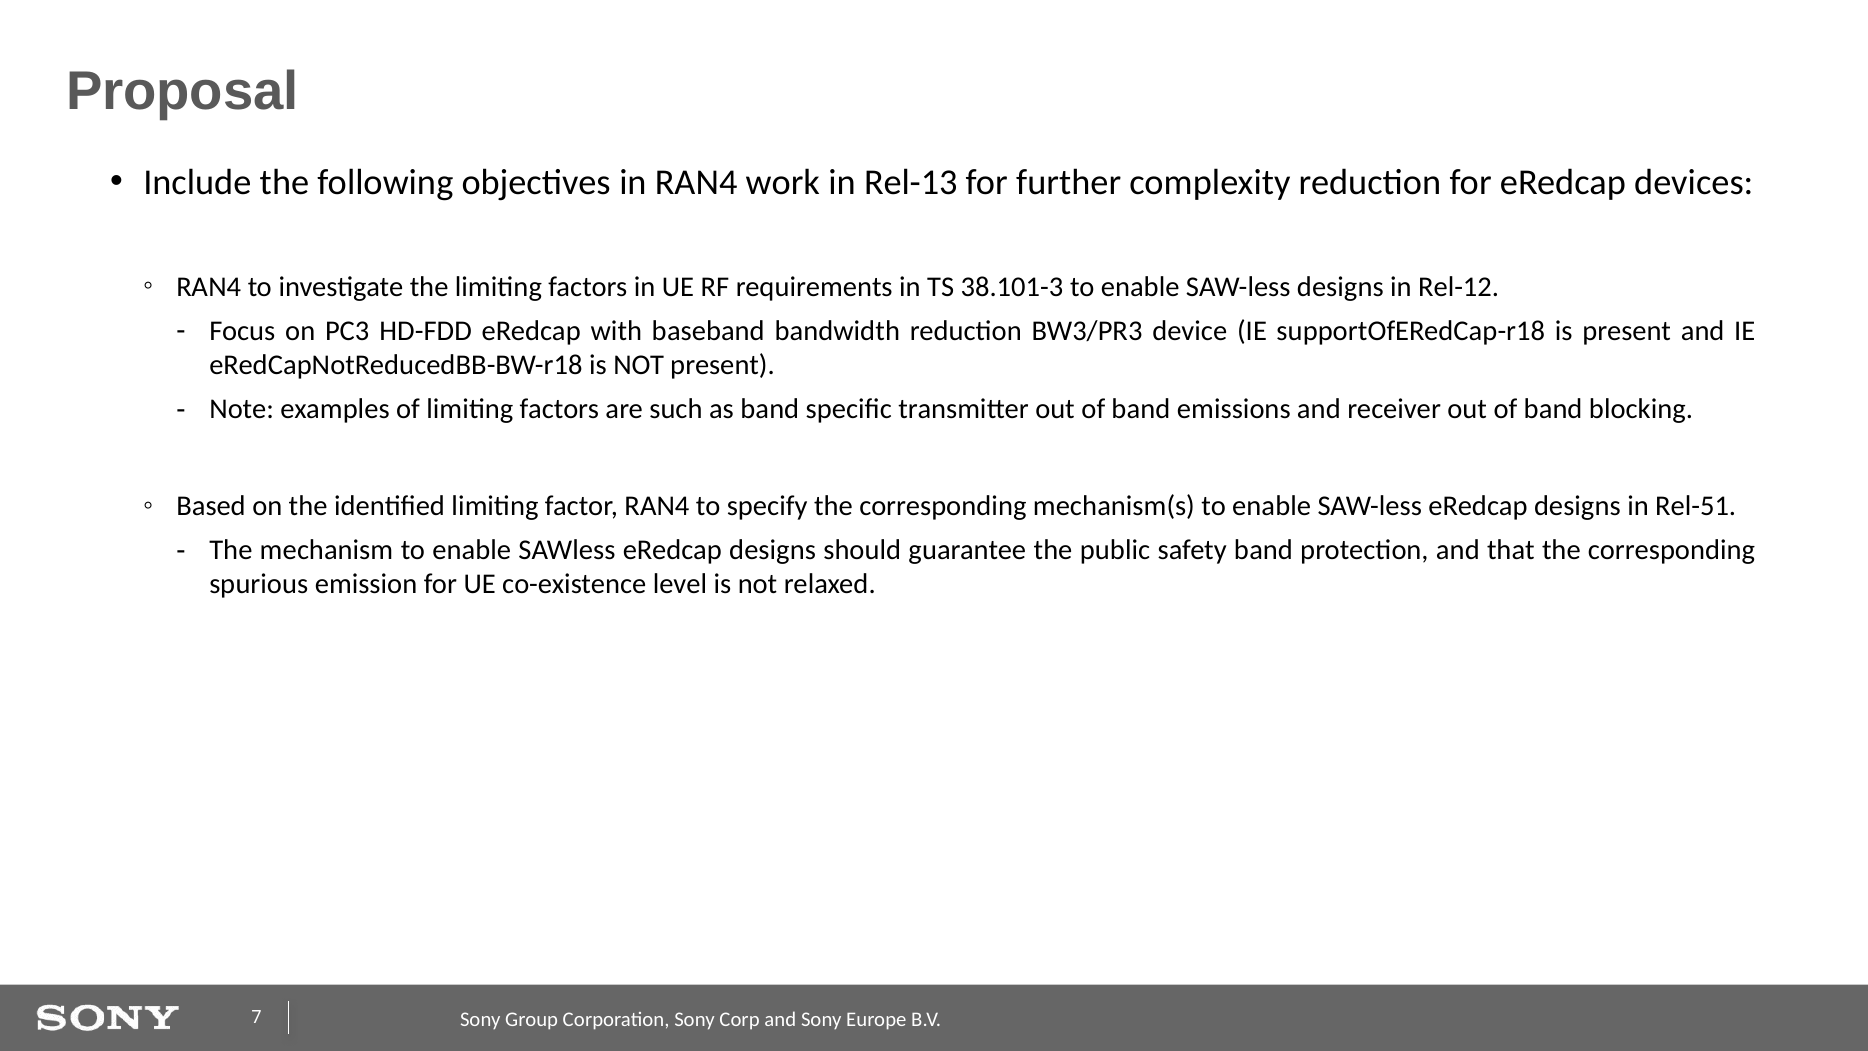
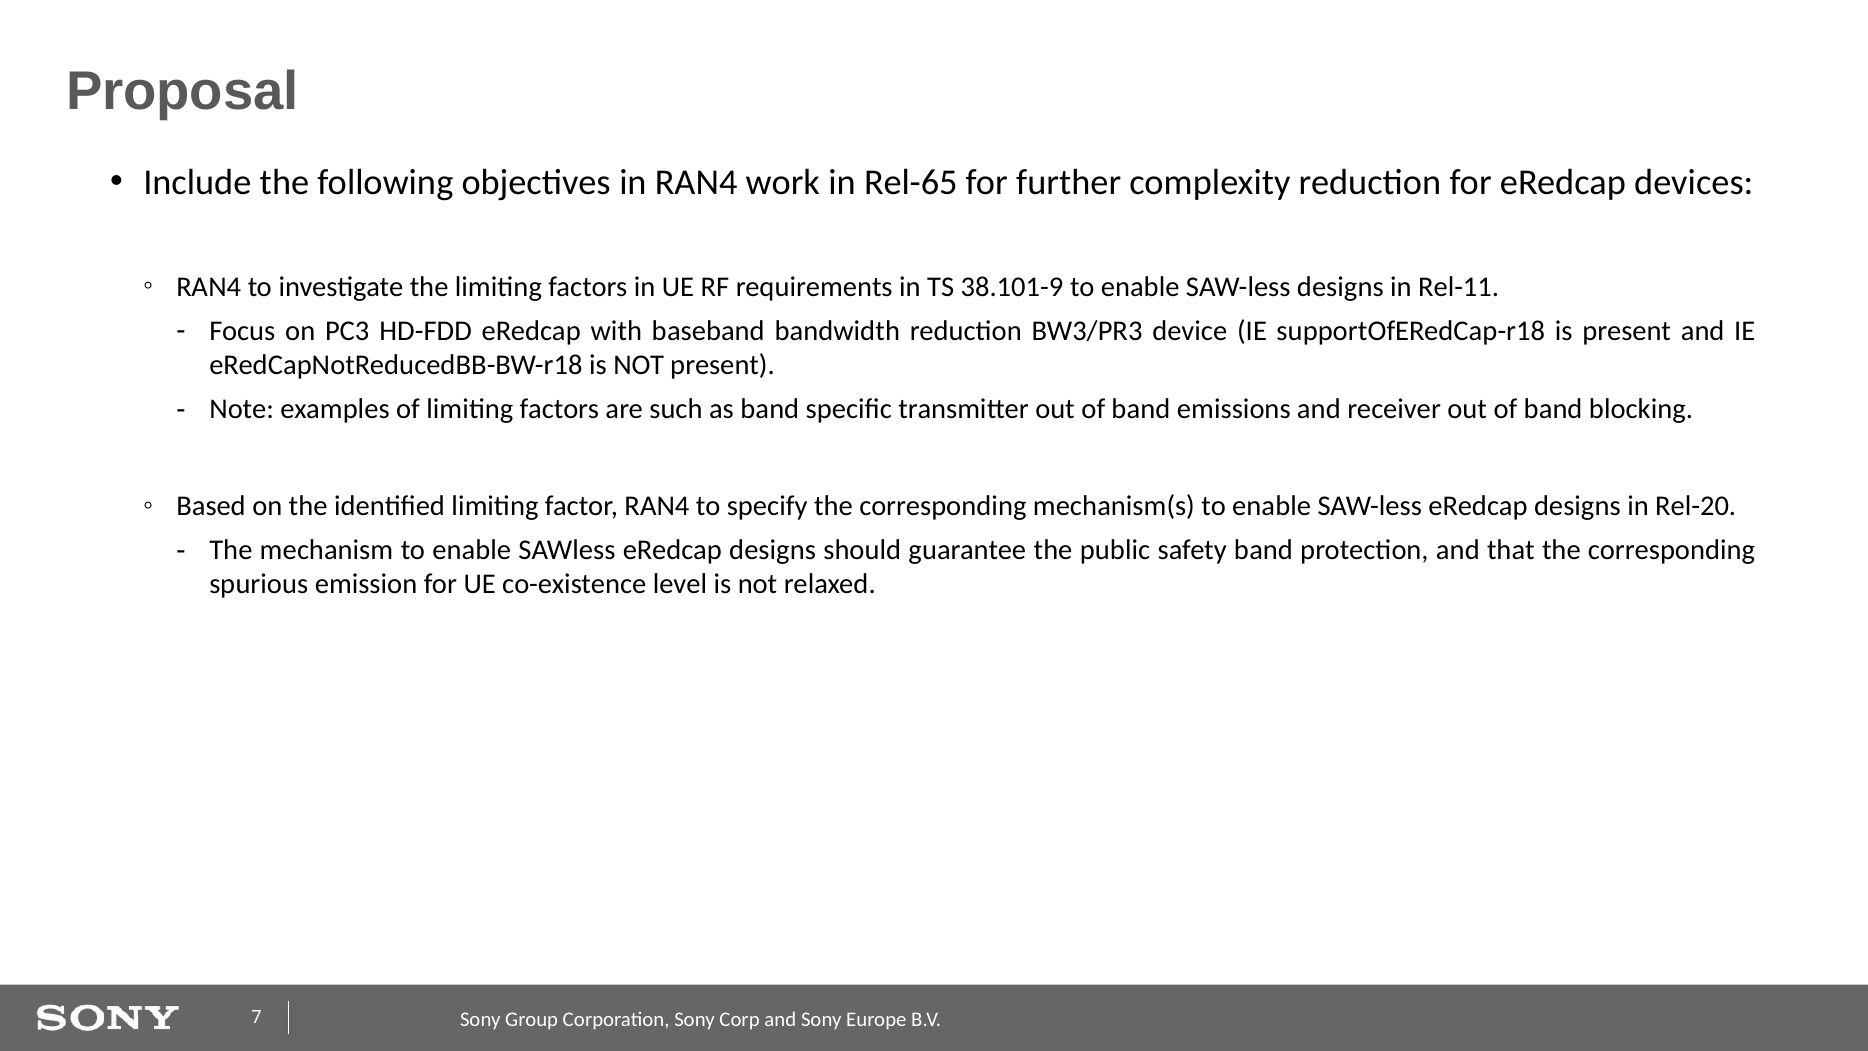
Rel-13: Rel-13 -> Rel-65 (911, 182)
38.101-3: 38.101-3 -> 38.101-9 (1012, 287)
Rel-12: Rel-12 -> Rel-11 (1459, 287)
Rel-51: Rel-51 -> Rel-20 (1696, 506)
